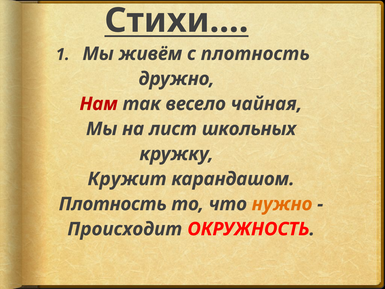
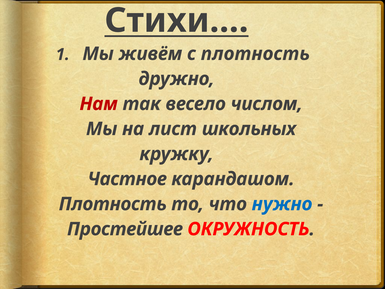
чайная: чайная -> числом (267, 104)
Кружит: Кружит -> Частное (127, 179)
нужно colour: orange -> blue (282, 204)
Происходит: Происходит -> Простейшее (125, 229)
